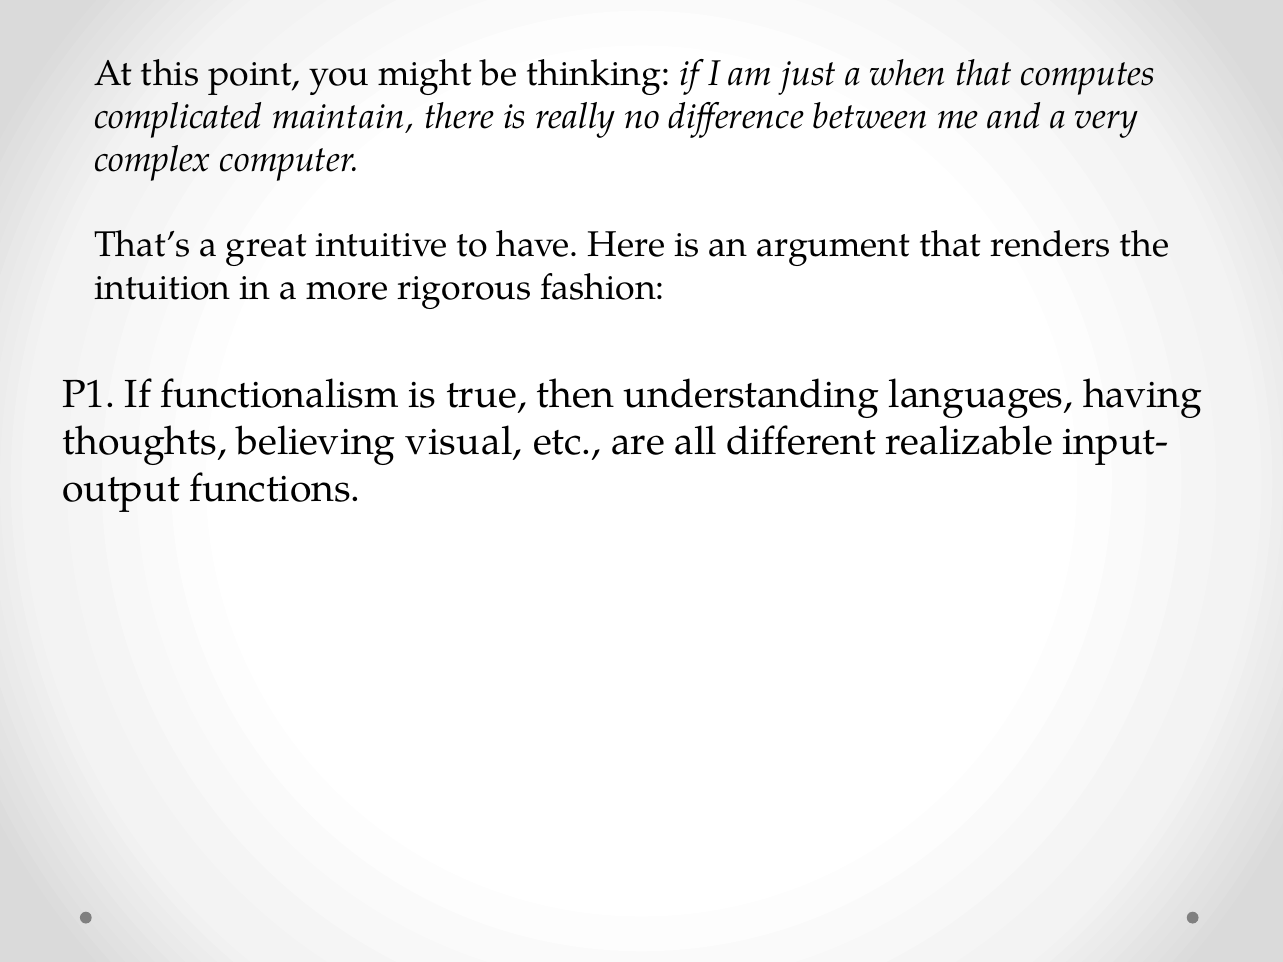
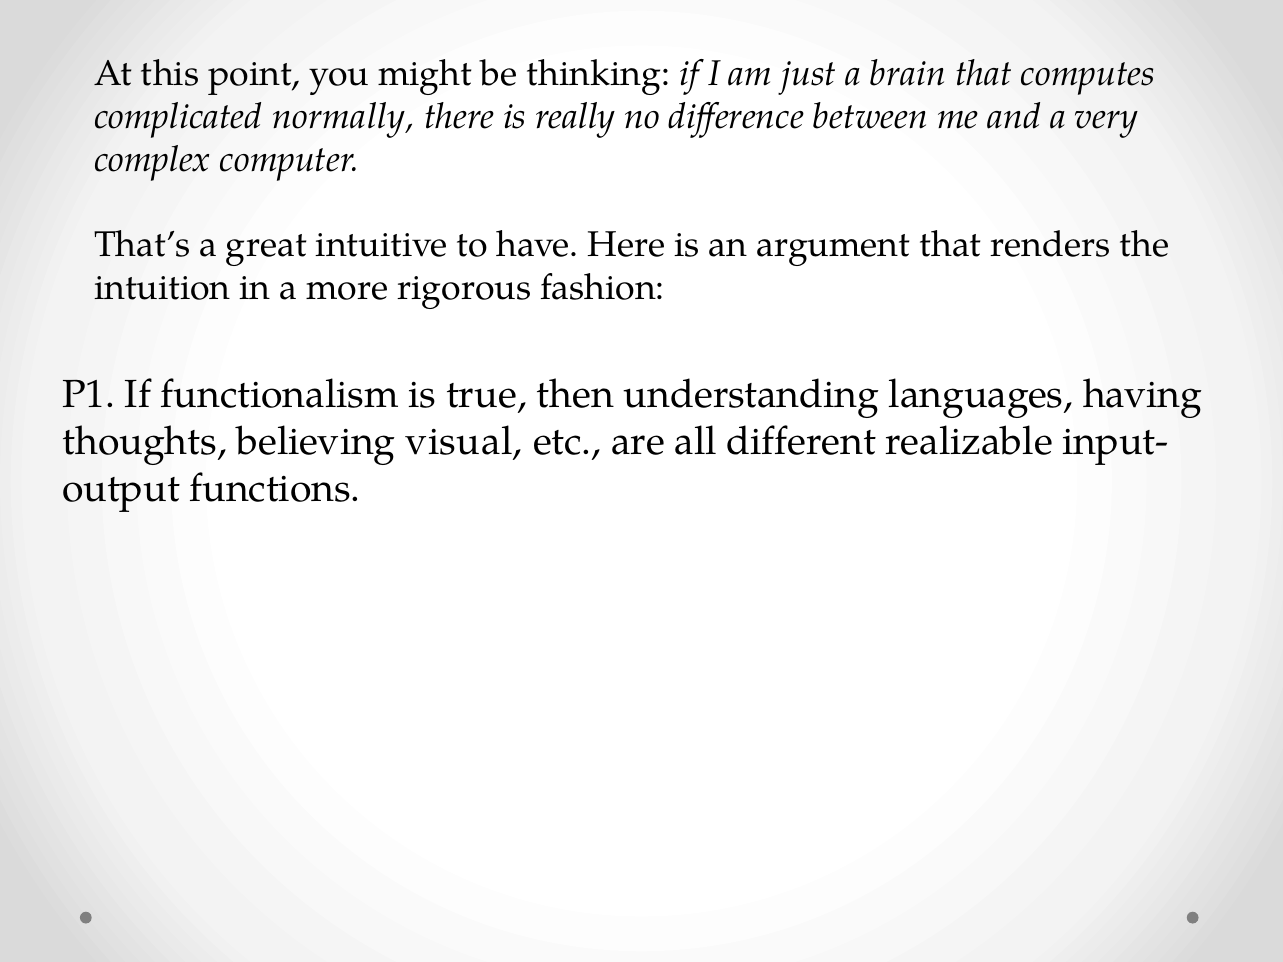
when: when -> brain (908, 74)
maintain: maintain -> normally (343, 117)
